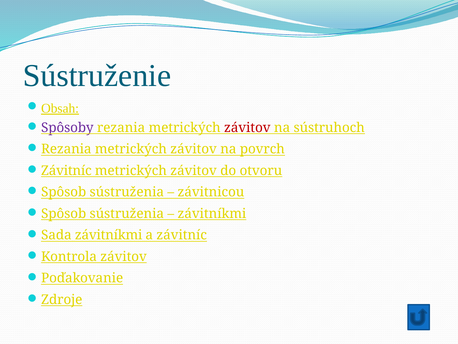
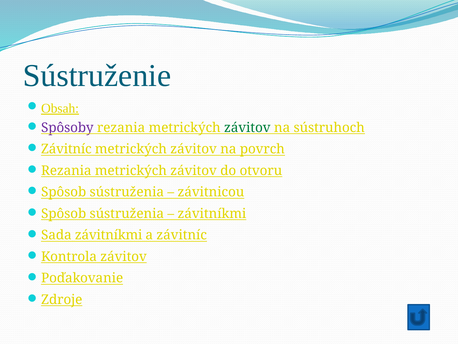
závitov colour: red -> green (247, 127)
Rezania: Rezania -> Závitníc (66, 149)
Závitníc: Závitníc -> Rezania (66, 170)
